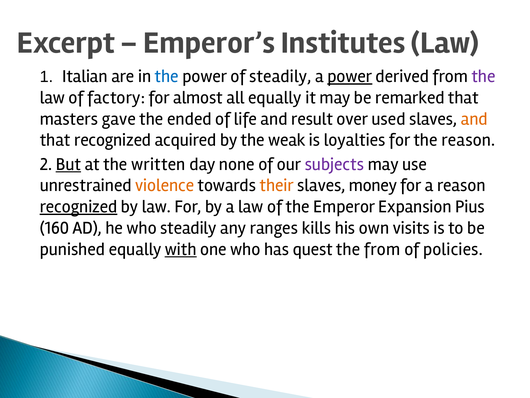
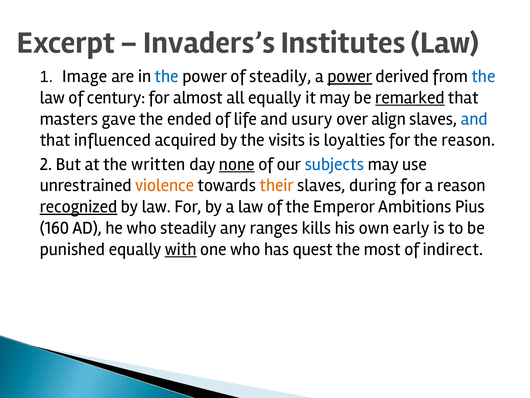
Emperor’s: Emperor’s -> Invaders’s (209, 43)
Italian: Italian -> Image (85, 76)
the colour: purple -> blue (483, 76)
factory: factory -> century (116, 98)
remarked underline: none -> present (410, 98)
result: result -> usury (312, 119)
used: used -> align (389, 119)
and colour: orange -> blue (474, 119)
that recognized: recognized -> influenced (113, 140)
weak: weak -> visits (287, 140)
But underline: present -> none (68, 164)
none underline: none -> present (237, 164)
subjects colour: purple -> blue (334, 164)
money: money -> during (373, 185)
Expansion: Expansion -> Ambitions (415, 206)
visits: visits -> early (411, 228)
the from: from -> most (382, 249)
policies: policies -> indirect (453, 249)
